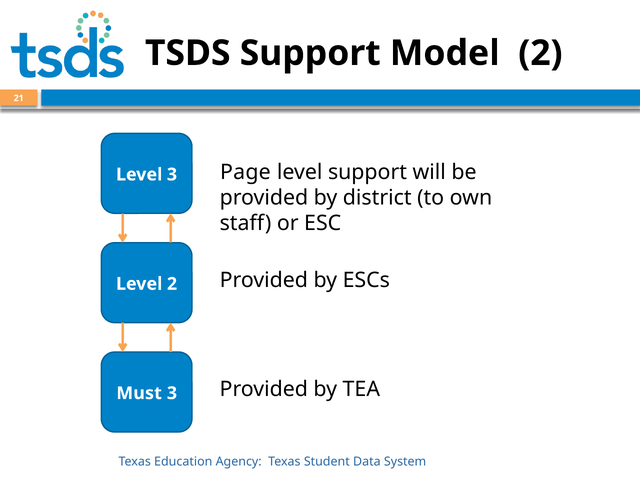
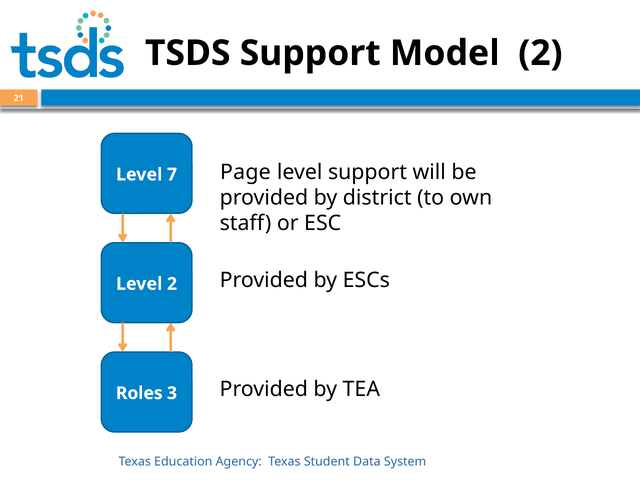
Level 3: 3 -> 7 (172, 175)
Must: Must -> Roles (139, 393)
